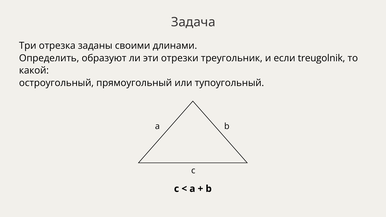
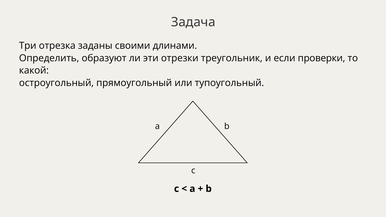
treugolnik: treugolnik -> проверки (321, 58)
